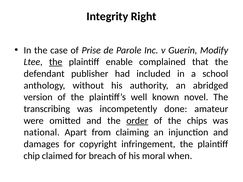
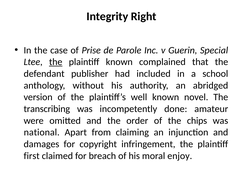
Modify: Modify -> Special (214, 50)
plaintiff enable: enable -> known (119, 62)
order underline: present -> none (137, 121)
chip: chip -> first (32, 156)
when: when -> enjoy (180, 156)
